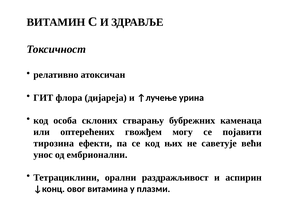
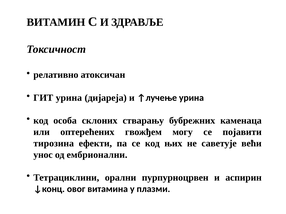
ГИТ флора: флора -> урина (69, 98)
раздражљивост: раздражљивост -> пурпурноцрвен (175, 178)
